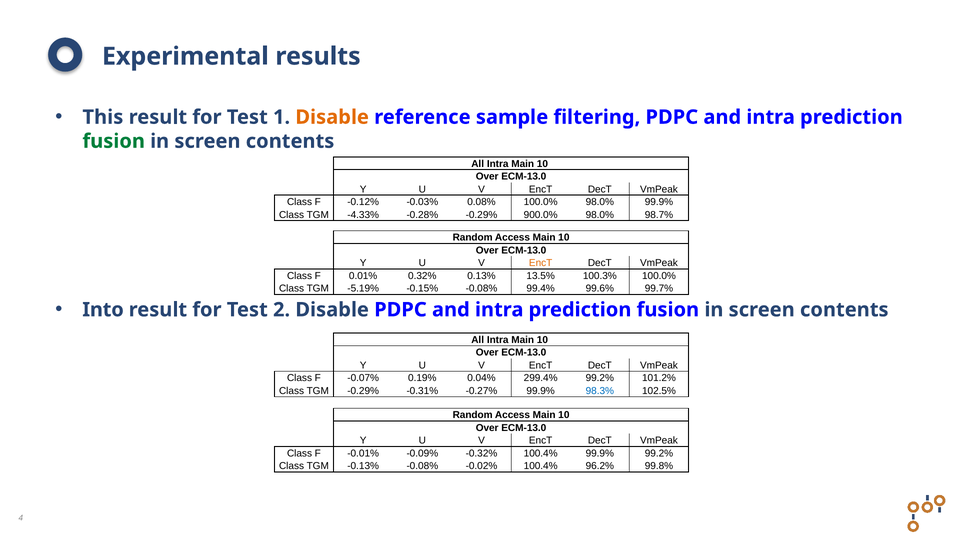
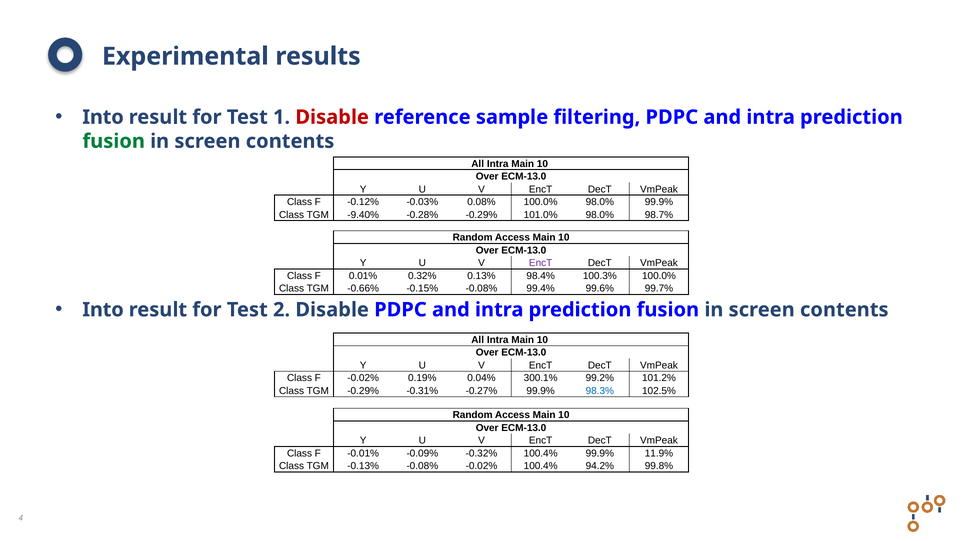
This: This -> Into (103, 117)
Disable colour: orange -> red (332, 117)
-4.33%: -4.33% -> -9.40% (363, 215)
900.0%: 900.0% -> 101.0% (541, 215)
EncT colour: orange -> purple (541, 263)
13.5%: 13.5% -> 98.4% (541, 276)
-5.19%: -5.19% -> -0.66% (363, 289)
F -0.07%: -0.07% -> -0.02% (363, 379)
299.4%: 299.4% -> 300.1% (541, 379)
99.9% 99.2%: 99.2% -> 11.9% (659, 454)
96.2%: 96.2% -> 94.2% (600, 467)
